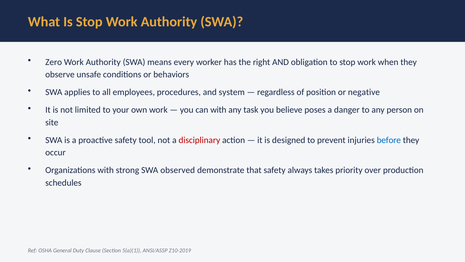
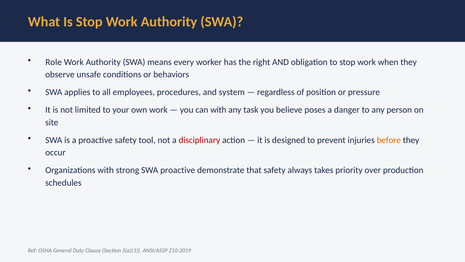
Zero: Zero -> Role (54, 62)
negative: negative -> pressure (364, 92)
before colour: blue -> orange (389, 140)
SWA observed: observed -> proactive (178, 170)
